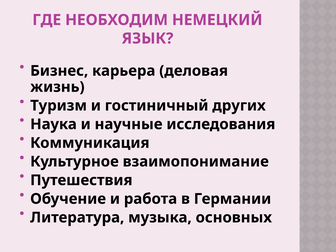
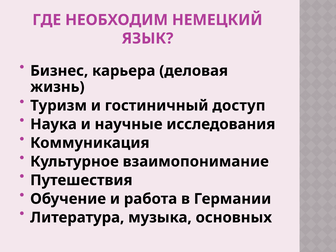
других: других -> доступ (239, 106)
